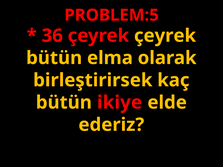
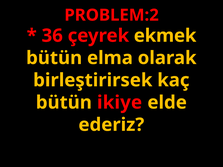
PROBLEM:5: PROBLEM:5 -> PROBLEM:2 (112, 15)
çeyrek çeyrek: çeyrek -> ekmek (165, 36)
